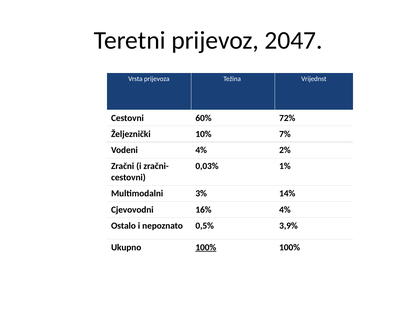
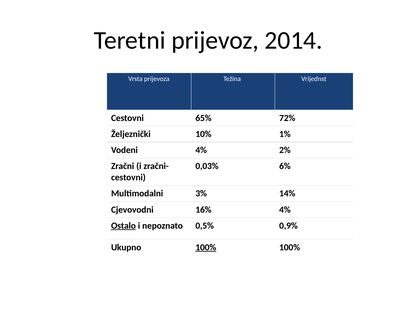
2047: 2047 -> 2014 (294, 40)
60%: 60% -> 65% (203, 118)
7%: 7% -> 1% (285, 134)
1%: 1% -> 6% (285, 166)
Ostalo underline: none -> present (123, 226)
3,9%: 3,9% -> 0,9% (288, 226)
